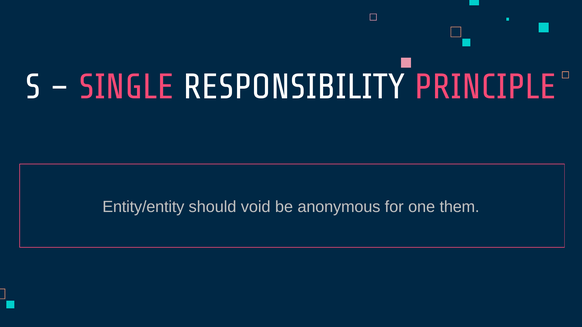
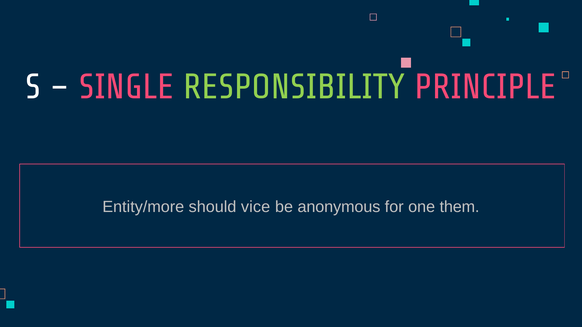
RESPONSIBILITY colour: white -> light green (294, 87)
Entity/entity: Entity/entity -> Entity/more (143, 207)
void: void -> vice (256, 207)
